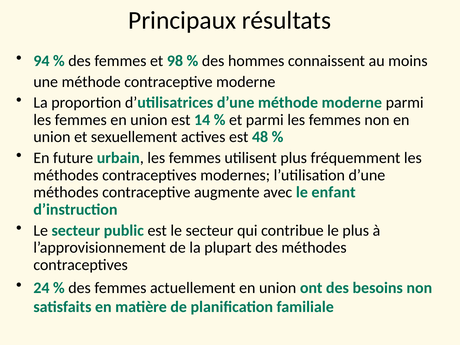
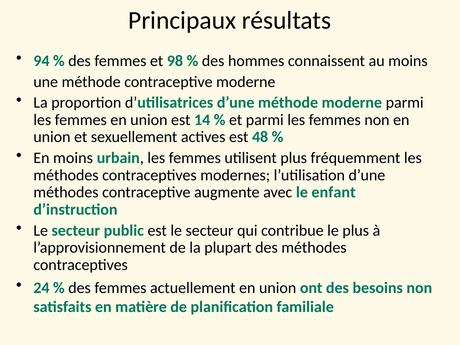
En future: future -> moins (73, 158)
